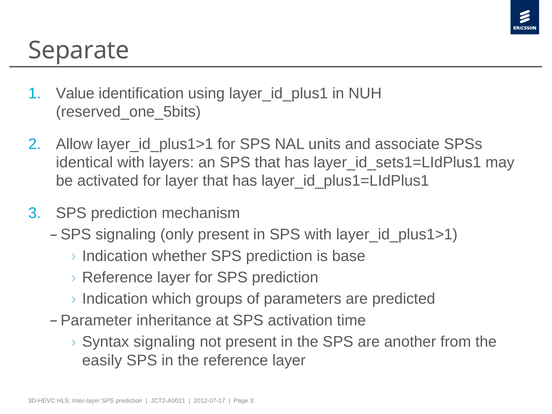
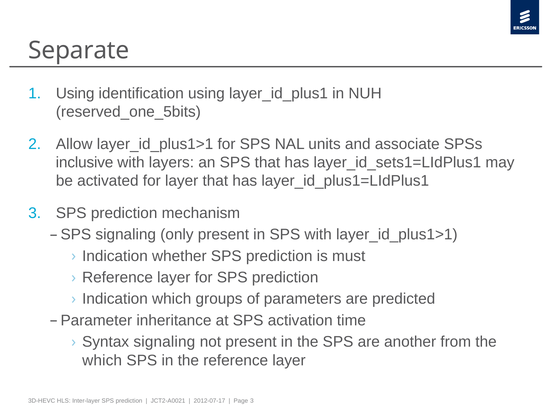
Value: Value -> Using (75, 93)
identical: identical -> inclusive (85, 162)
base: base -> must (349, 256)
easily: easily -> which (102, 360)
